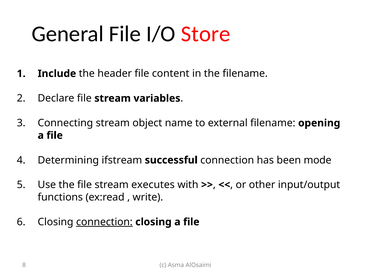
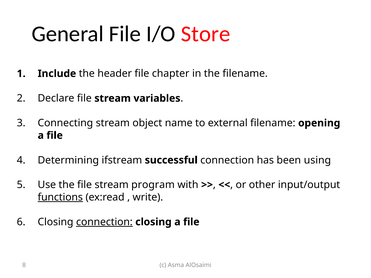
content: content -> chapter (171, 74)
mode: mode -> using (317, 160)
executes: executes -> program (153, 185)
functions underline: none -> present (60, 197)
